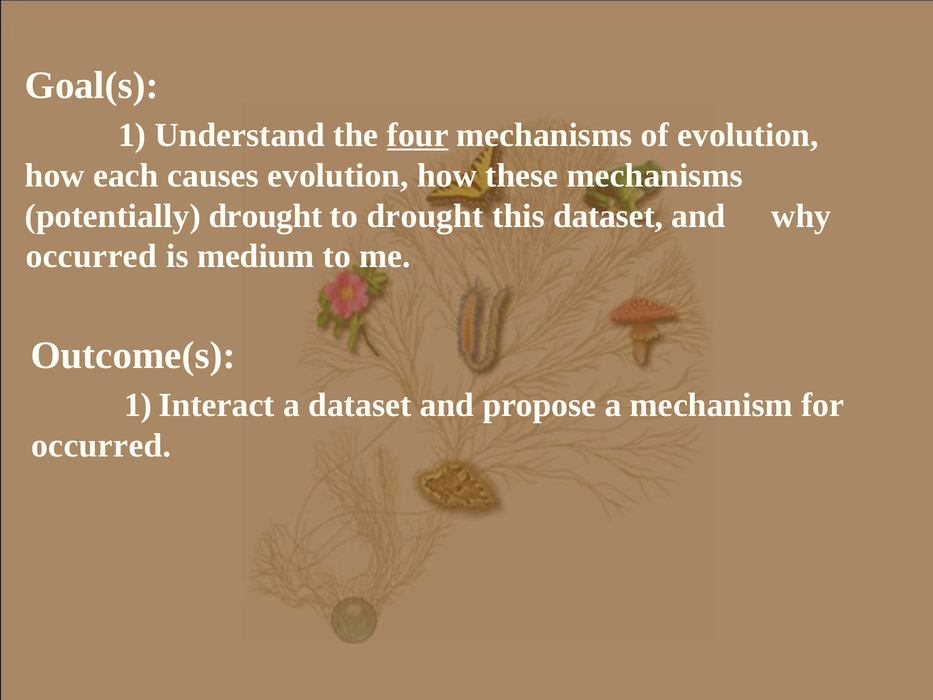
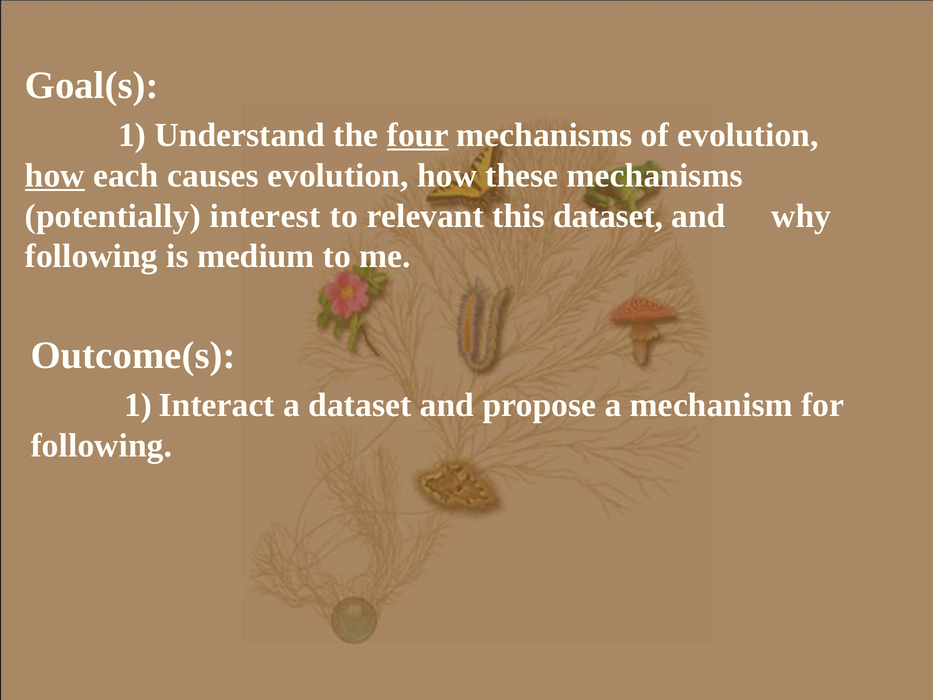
how underline: none -> present (55, 175)
potentially drought: drought -> interest (265, 216)
to drought: drought -> relevant (425, 216)
occurred: occurred -> following (91, 256)
occurred: occurred -> following (101, 445)
